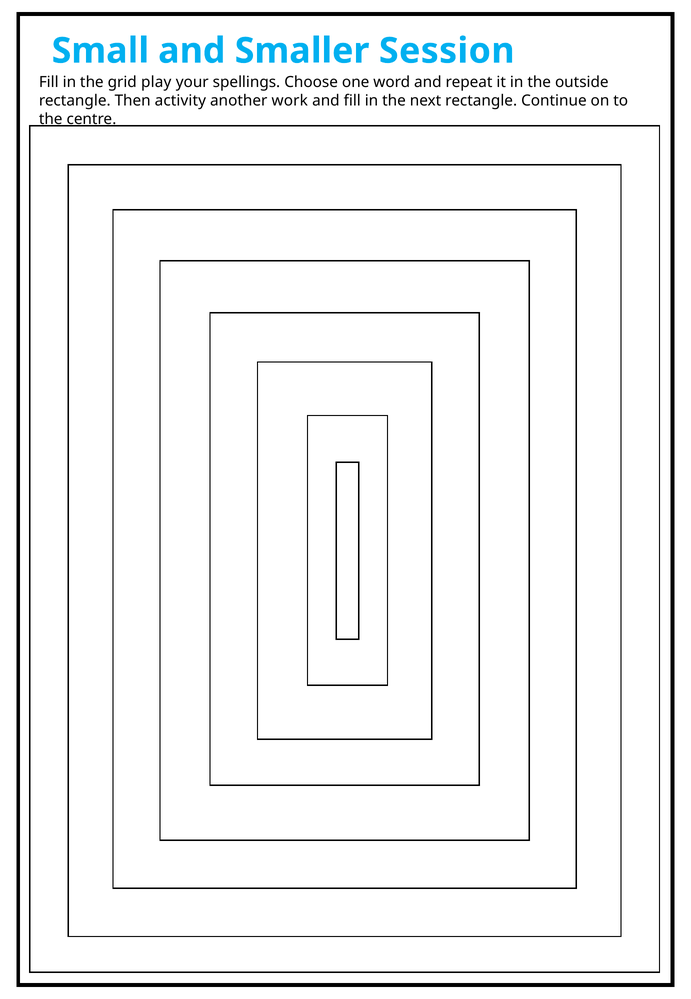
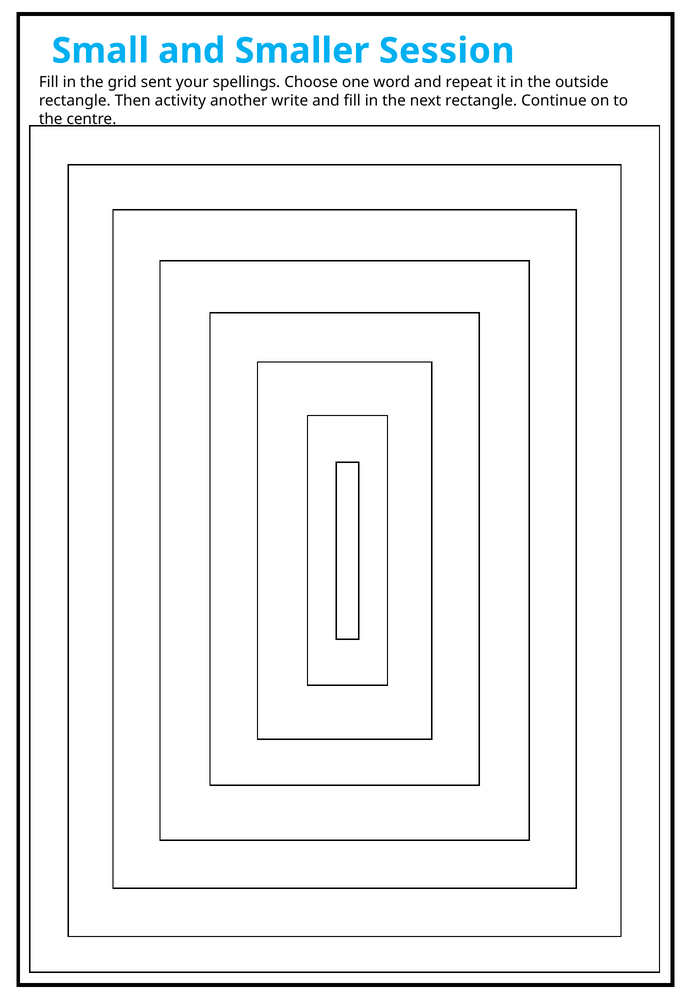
play: play -> sent (156, 82)
work: work -> write (290, 101)
